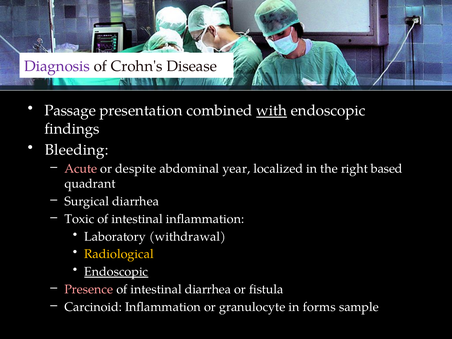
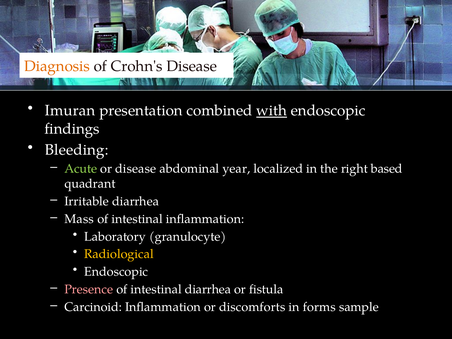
Diagnosis colour: purple -> orange (57, 66)
Passage: Passage -> Imuran (70, 111)
Acute colour: pink -> light green (81, 169)
or despite: despite -> disease (136, 169)
Surgical: Surgical -> Irritable (87, 201)
Toxic: Toxic -> Mass (79, 219)
withdrawal: withdrawal -> granulocyte (188, 237)
Endoscopic underline: present -> none (116, 272)
granulocyte: granulocyte -> discomforts (252, 307)
